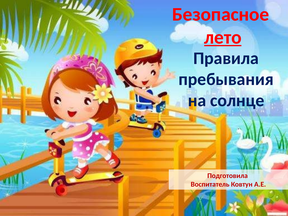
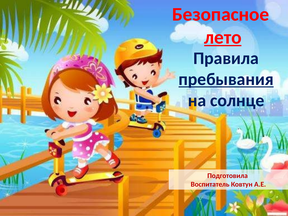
пребывания underline: none -> present (226, 79)
